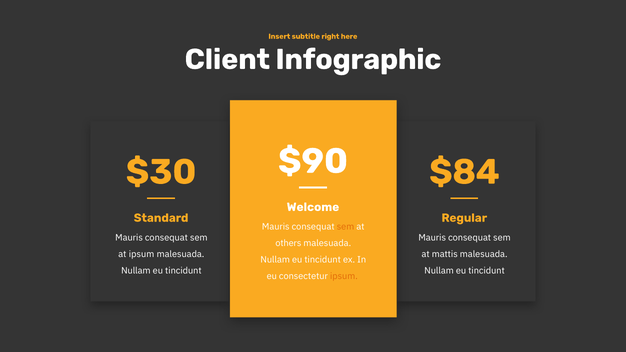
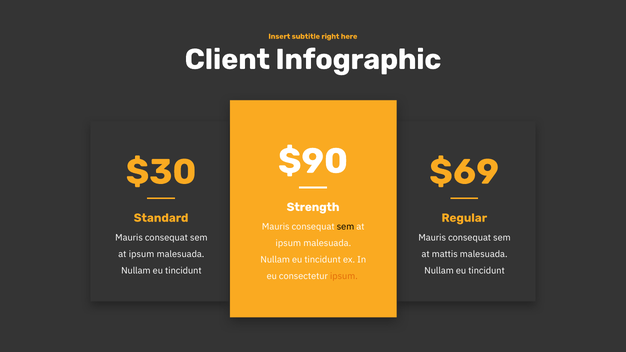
$84: $84 -> $69 (464, 172)
Welcome: Welcome -> Strength (313, 207)
sem colour: orange -> black (346, 227)
others: others -> ipsum (288, 243)
